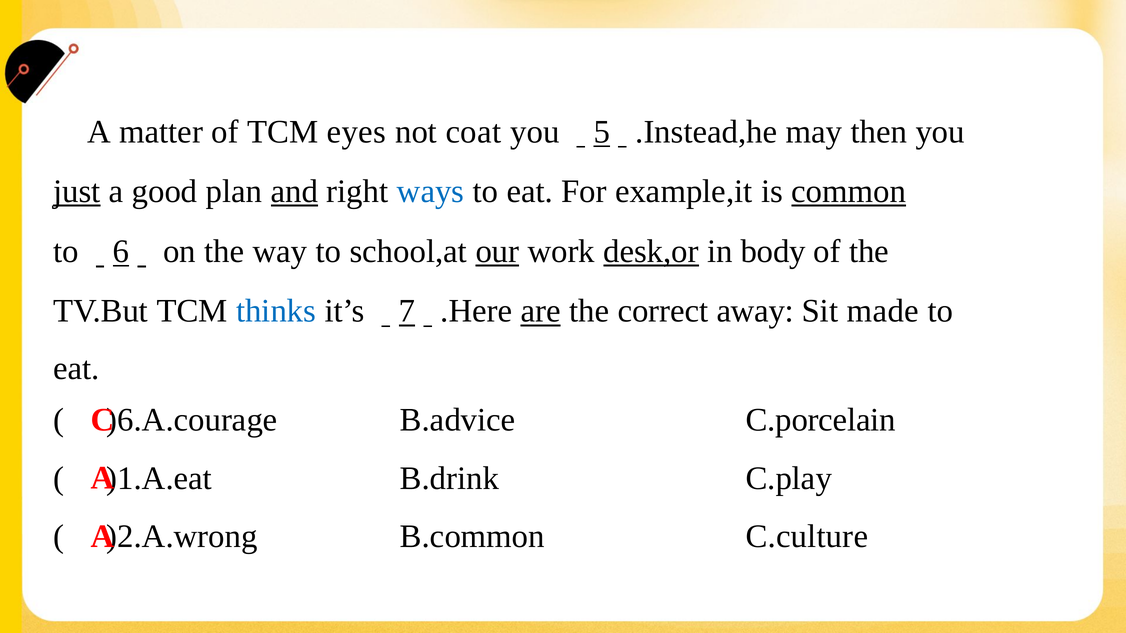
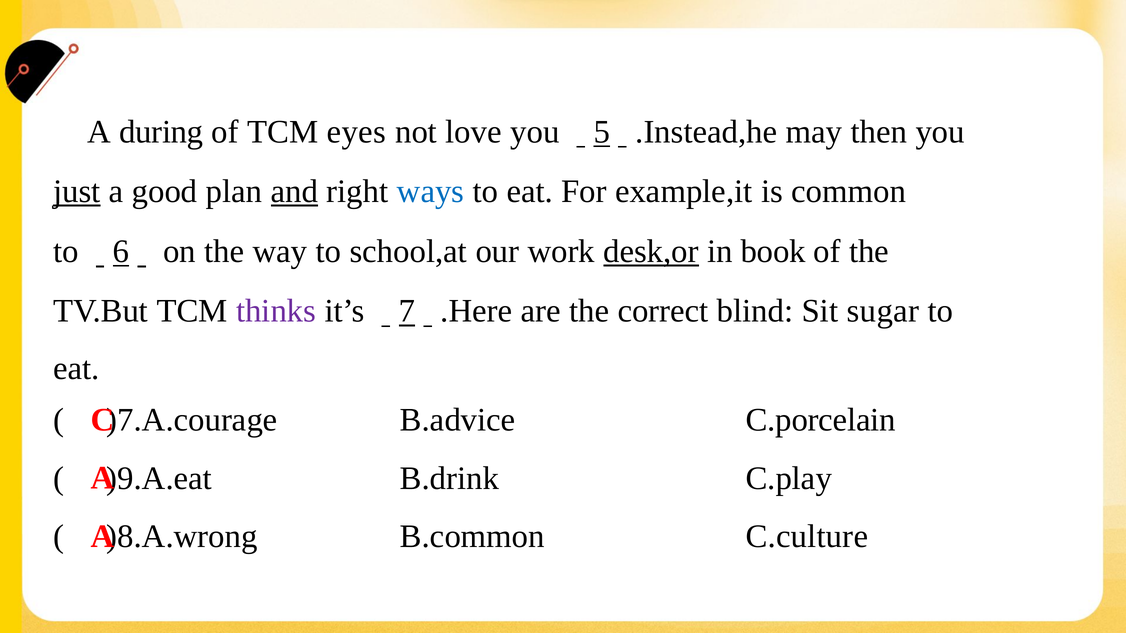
matter: matter -> during (161, 132)
coat: coat -> love (474, 132)
common underline: present -> none (849, 192)
our underline: present -> none (497, 252)
body: body -> book (773, 252)
thinks colour: blue -> purple (276, 311)
are underline: present -> none (541, 311)
away: away -> blind (755, 311)
made: made -> sugar (883, 311)
)6.A.courage: )6.A.courage -> )7.A.courage (192, 420)
)1.A.eat: )1.A.eat -> )9.A.eat (159, 478)
)2.A.wrong: )2.A.wrong -> )8.A.wrong (182, 537)
